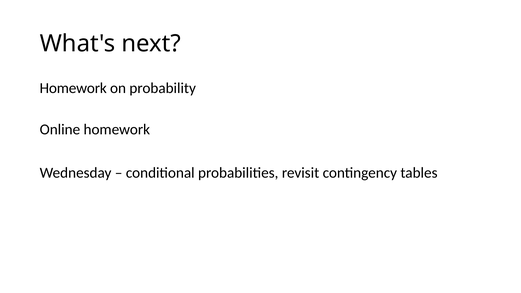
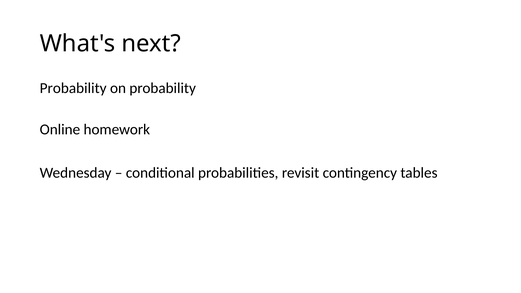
Homework: Homework -> Probability (73, 88)
